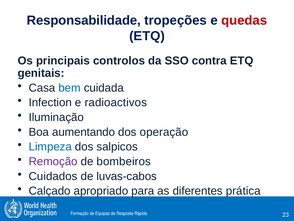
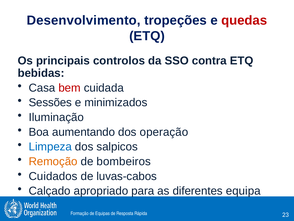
Responsabilidade: Responsabilidade -> Desenvolvimento (84, 20)
genitais: genitais -> bebidas (41, 73)
bem colour: blue -> red (70, 88)
Infection: Infection -> Sessões (50, 102)
radioactivos: radioactivos -> minimizados (116, 102)
Remoção colour: purple -> orange (53, 161)
prática: prática -> equipa (243, 191)
